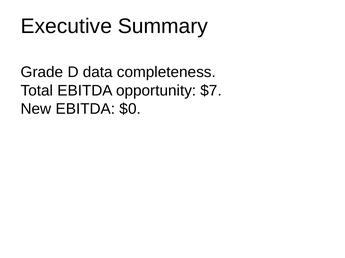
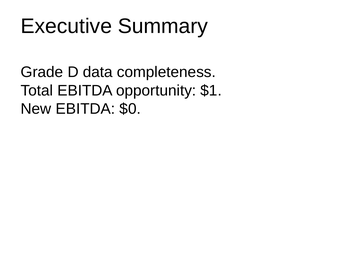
$7: $7 -> $1 (211, 91)
